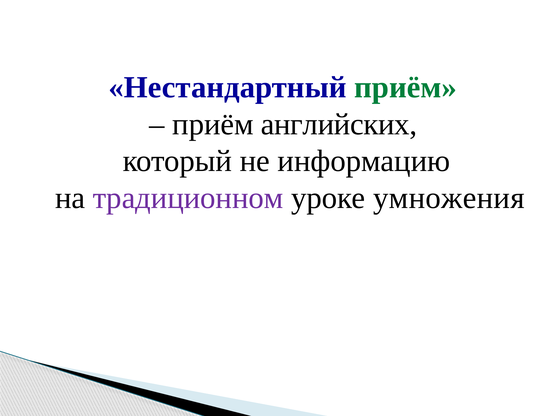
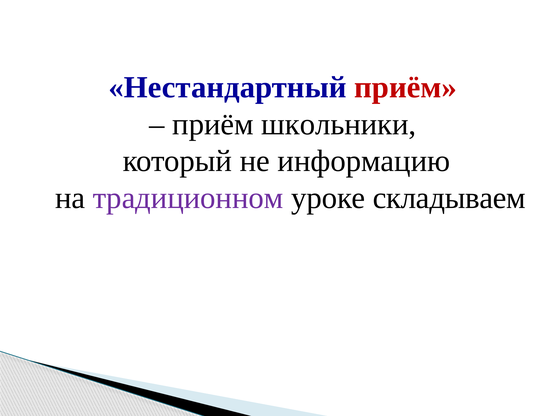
приём colour: green -> red (406, 87)
английских: английских -> школьники (339, 124)
умножения: умножения -> складываем (449, 198)
